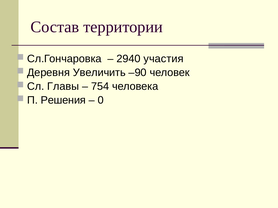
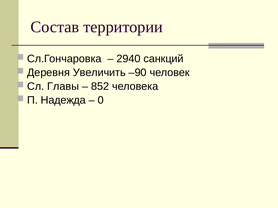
участия: участия -> санкций (164, 59)
754: 754 -> 852 (100, 87)
Решения: Решения -> Надежда (63, 100)
